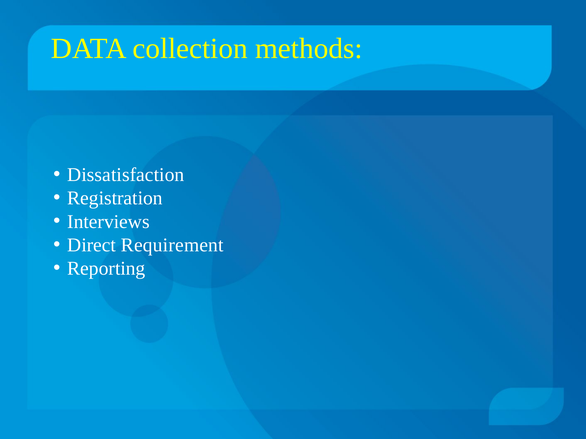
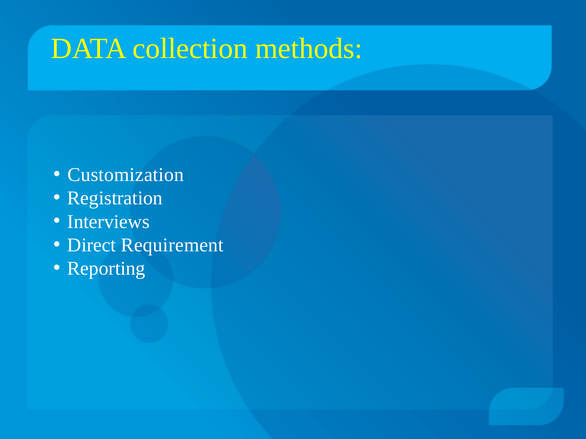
Dissatisfaction: Dissatisfaction -> Customization (126, 175)
